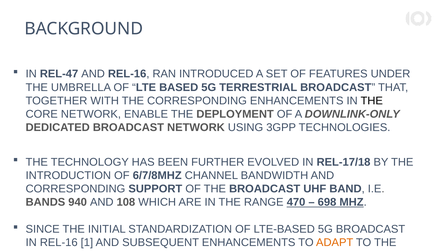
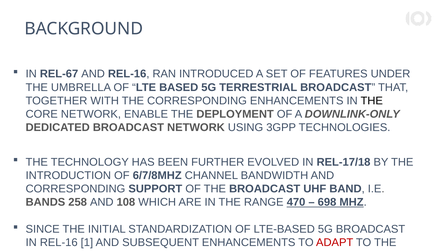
REL-47: REL-47 -> REL-67 (59, 74)
940: 940 -> 258 (78, 202)
ADAPT colour: orange -> red (335, 243)
